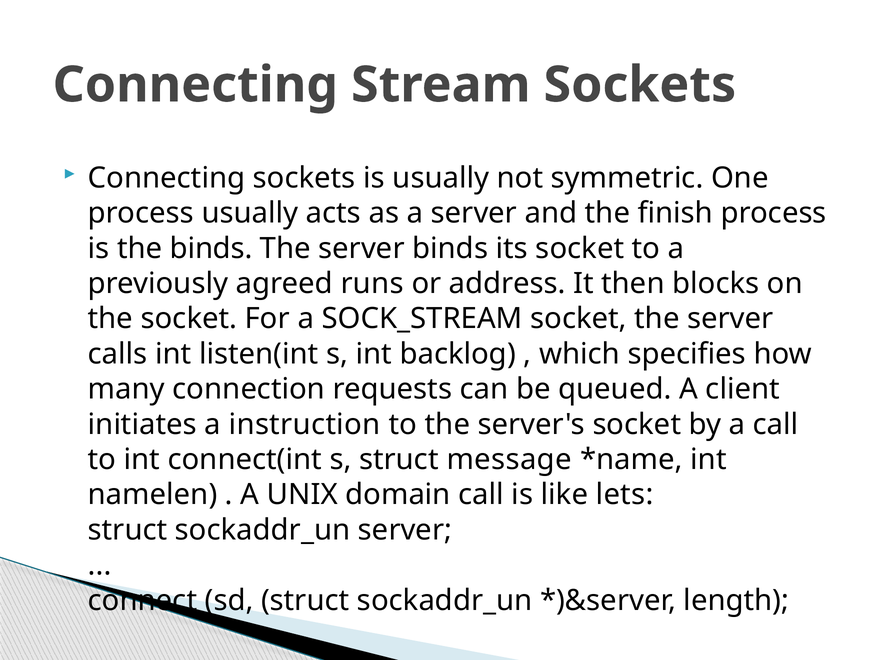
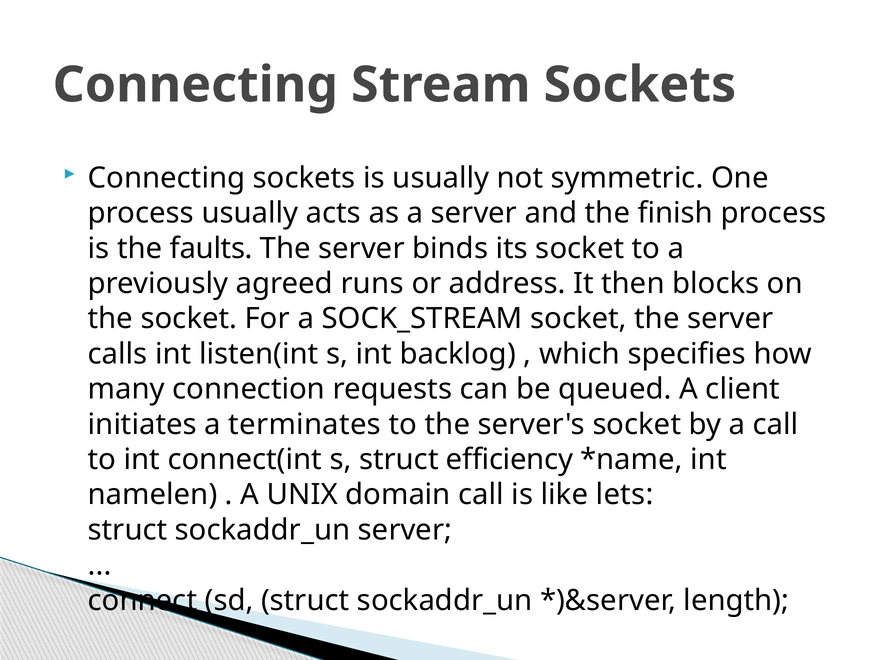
the binds: binds -> faults (211, 248)
instruction: instruction -> terminates (305, 424)
message: message -> efficiency (510, 460)
